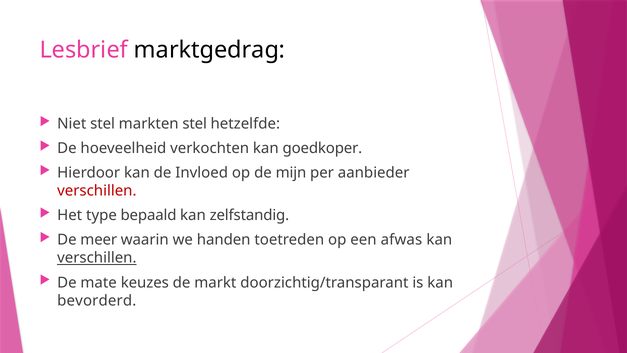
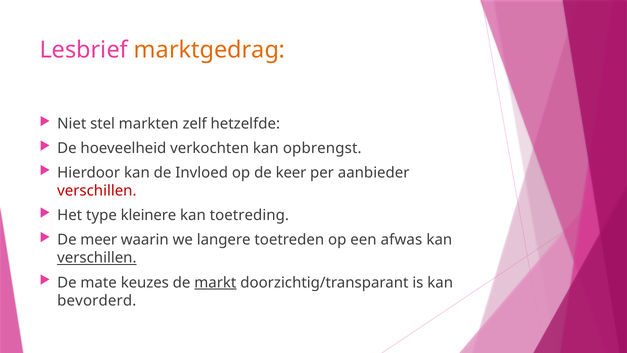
marktgedrag colour: black -> orange (210, 50)
markten stel: stel -> zelf (195, 124)
goedkoper: goedkoper -> opbrengst (322, 148)
mijn: mijn -> keer (291, 173)
bepaald: bepaald -> kleinere (149, 215)
zelfstandig: zelfstandig -> toetreding (249, 215)
handen: handen -> langere (224, 240)
markt underline: none -> present (215, 282)
